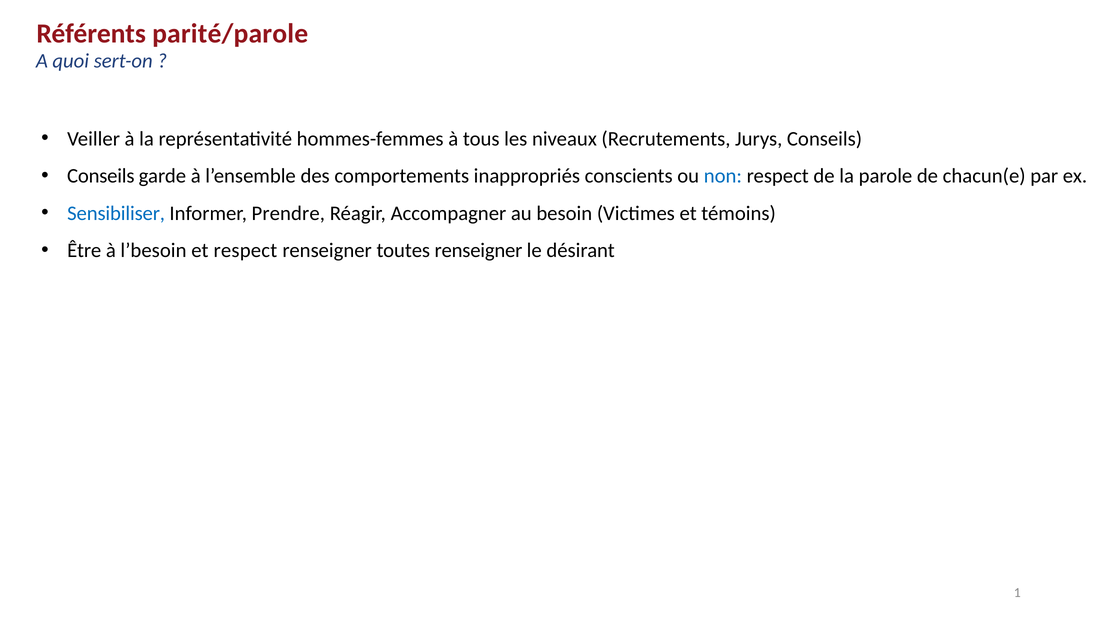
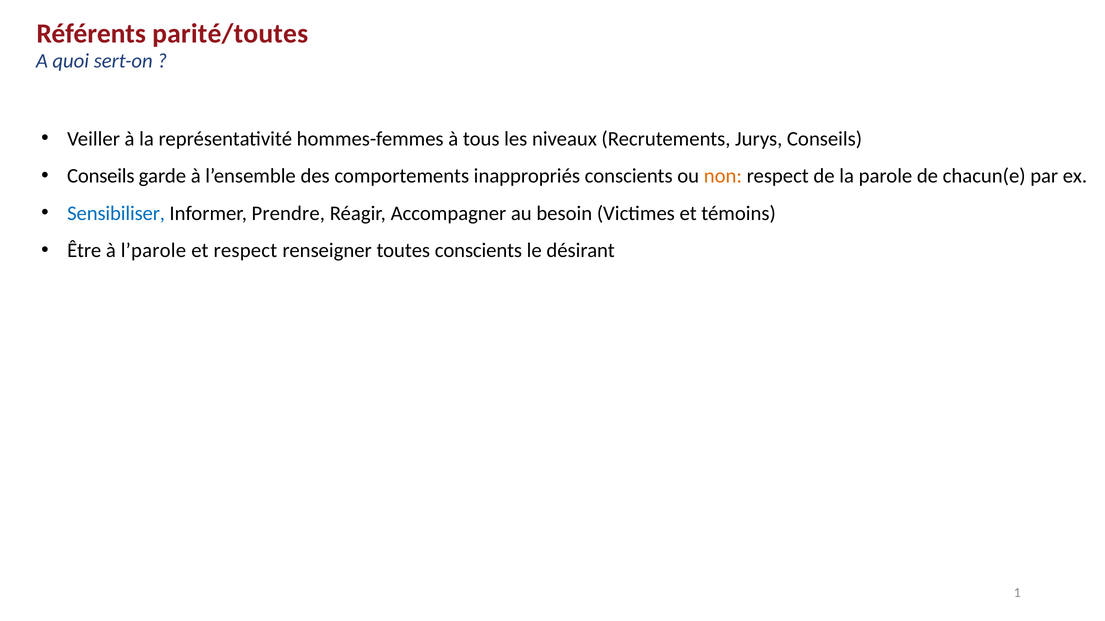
parité/parole: parité/parole -> parité/toutes (230, 33)
non colour: blue -> orange (723, 176)
l’besoin: l’besoin -> l’parole (153, 251)
toutes renseigner: renseigner -> conscients (478, 251)
